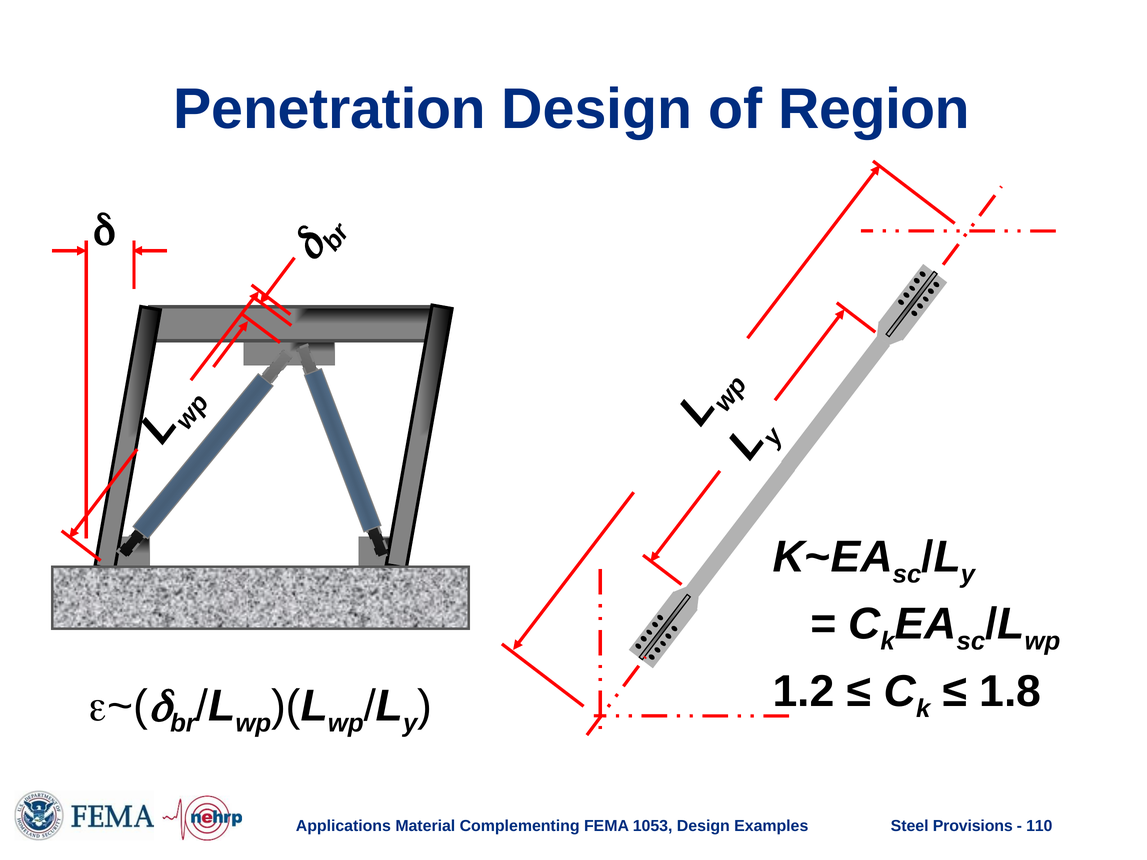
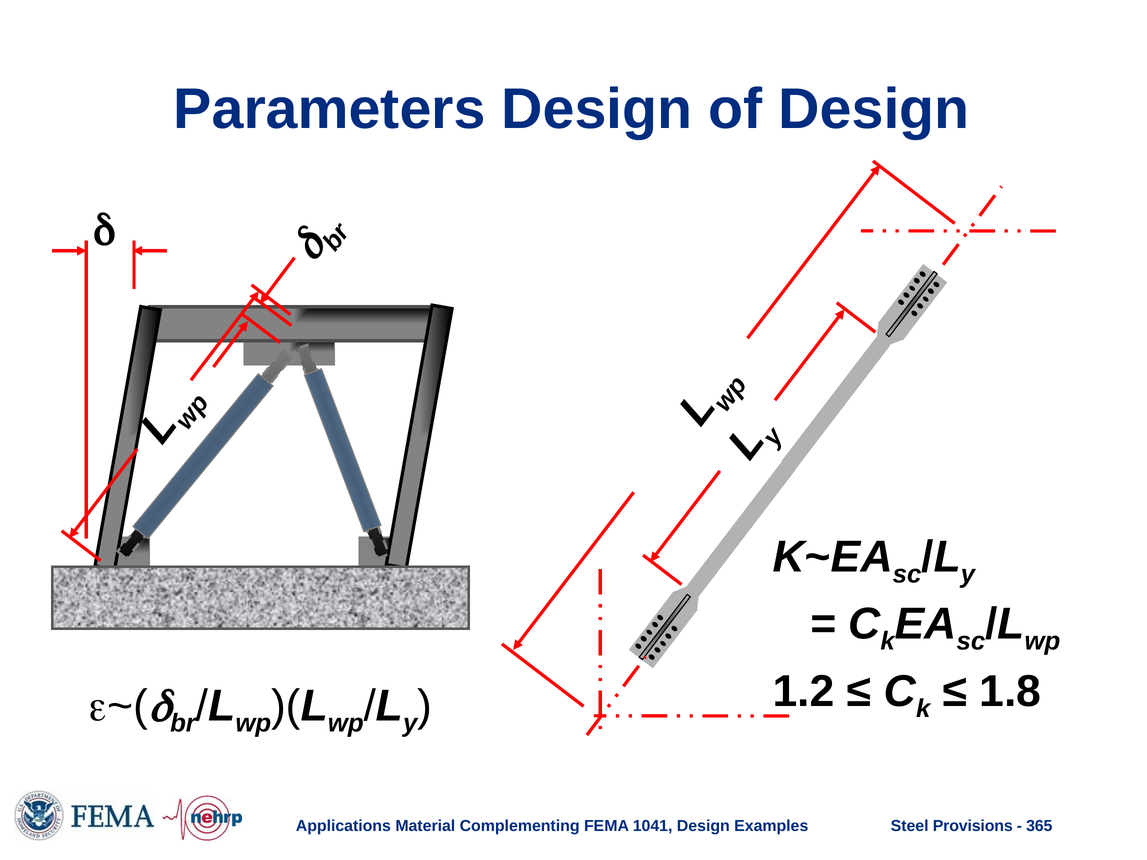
Penetration: Penetration -> Parameters (330, 110)
of Region: Region -> Design (874, 110)
1053: 1053 -> 1041 (653, 826)
110: 110 -> 365 (1039, 826)
